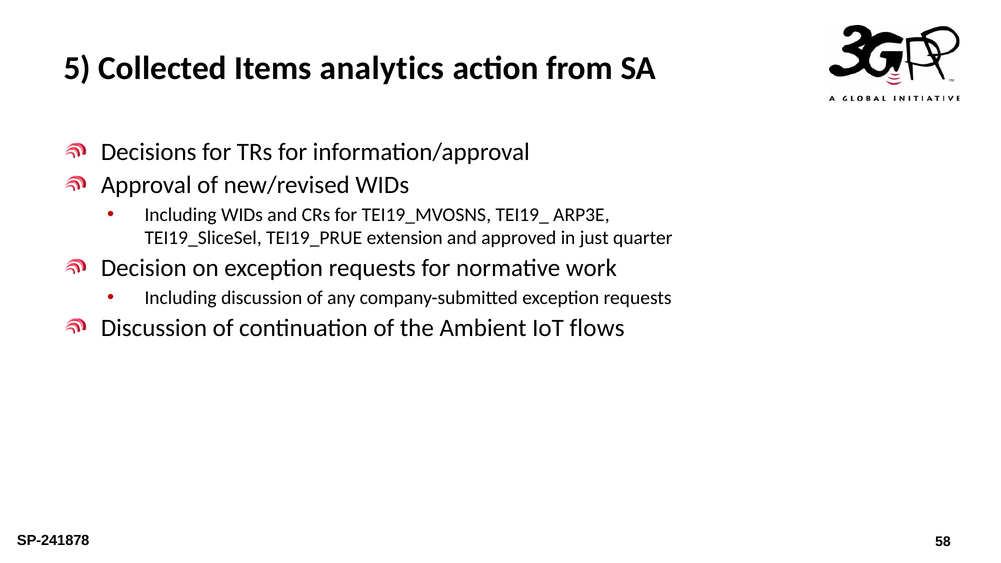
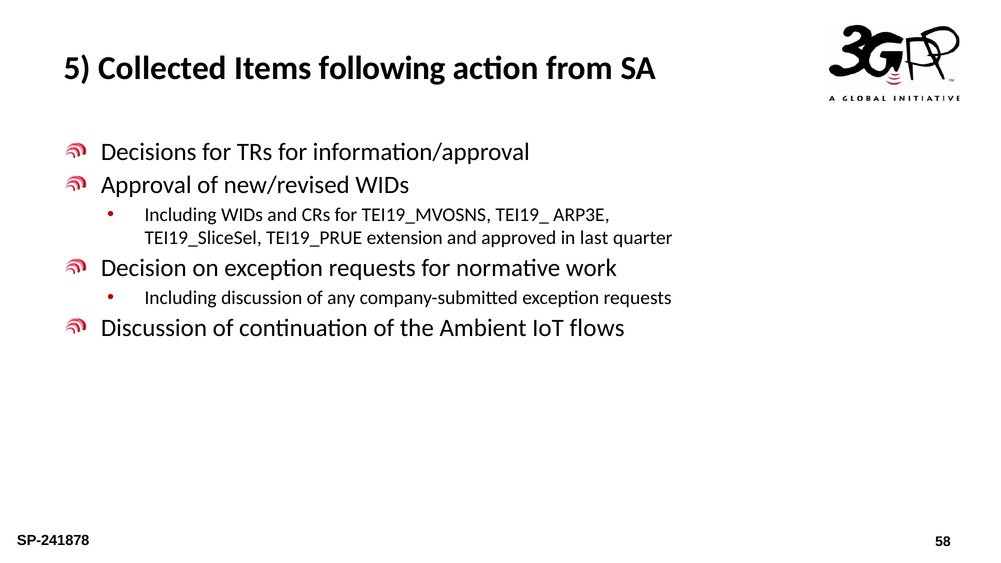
analytics: analytics -> following (382, 68)
just: just -> last (594, 238)
